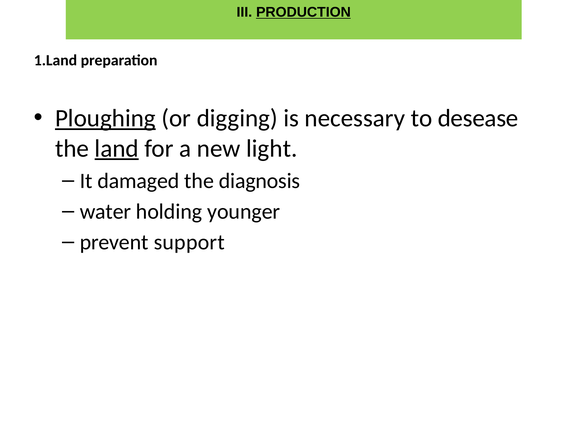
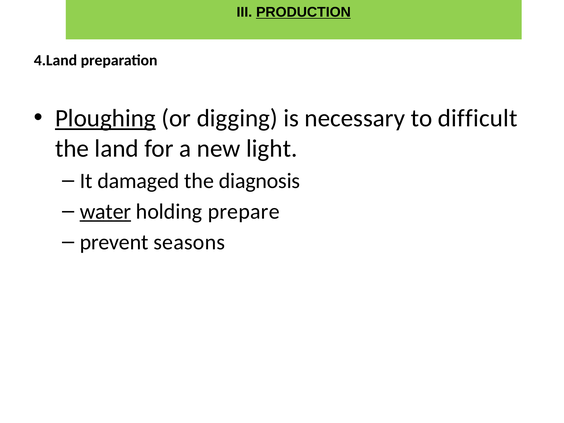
1.Land: 1.Land -> 4.Land (55, 60)
desease: desease -> difficult (478, 118)
land underline: present -> none (117, 148)
water underline: none -> present (105, 212)
younger: younger -> prepare (244, 212)
support: support -> seasons (189, 242)
